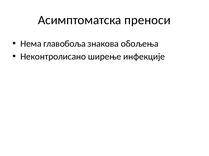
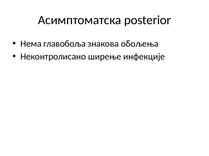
преноси: преноси -> posterior (148, 20)
